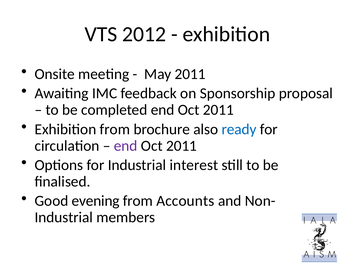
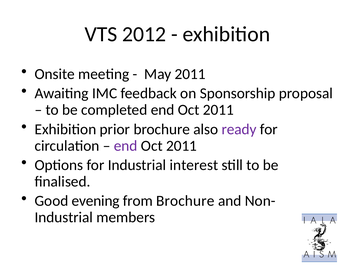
Exhibition from: from -> prior (115, 129)
ready colour: blue -> purple (239, 129)
from Accounts: Accounts -> Brochure (185, 201)
